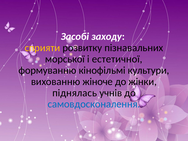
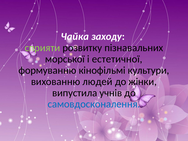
Засобі: Засобі -> Чайка (75, 36)
сприяти colour: yellow -> light green (42, 48)
жіноче: жіноче -> людей (98, 82)
піднялась: піднялась -> випустила (75, 93)
